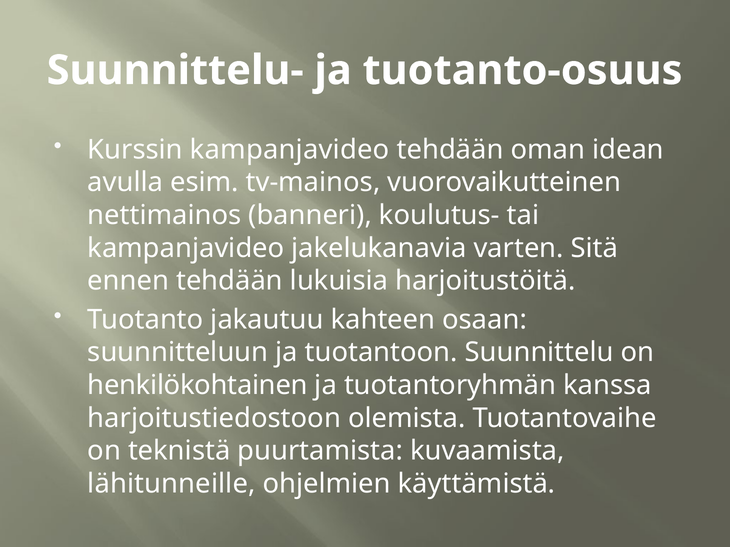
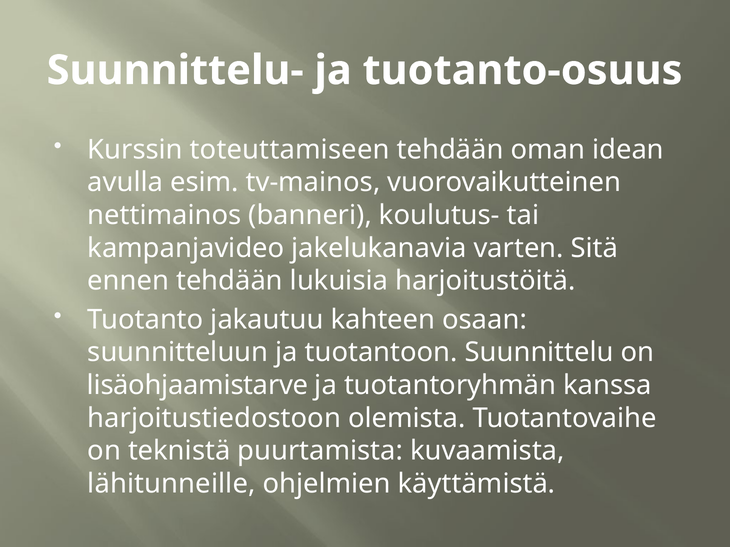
Kurssin kampanjavideo: kampanjavideo -> toteuttamiseen (290, 150)
henkilökohtainen: henkilökohtainen -> lisäohjaamistarve (198, 386)
